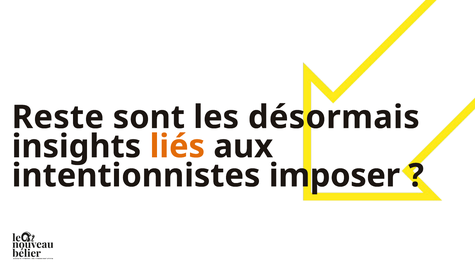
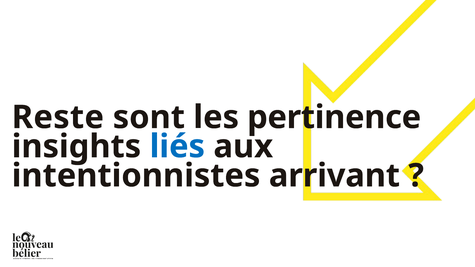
désormais: désormais -> pertinence (334, 117)
liés colour: orange -> blue (177, 147)
imposer: imposer -> arrivant (334, 176)
